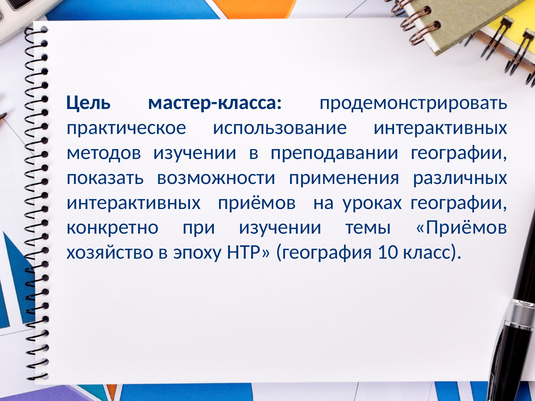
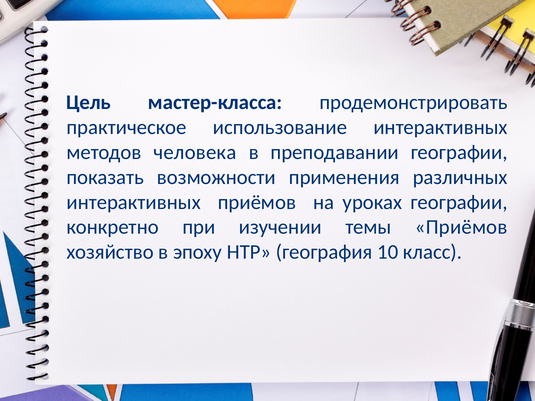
методов изучении: изучении -> человека (195, 152)
